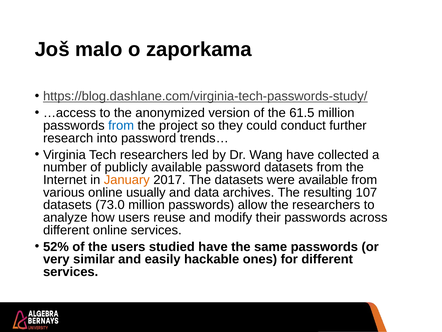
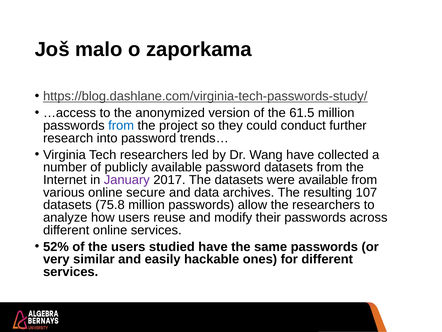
January colour: orange -> purple (127, 180)
usually: usually -> secure (146, 192)
73.0: 73.0 -> 75.8 (110, 205)
